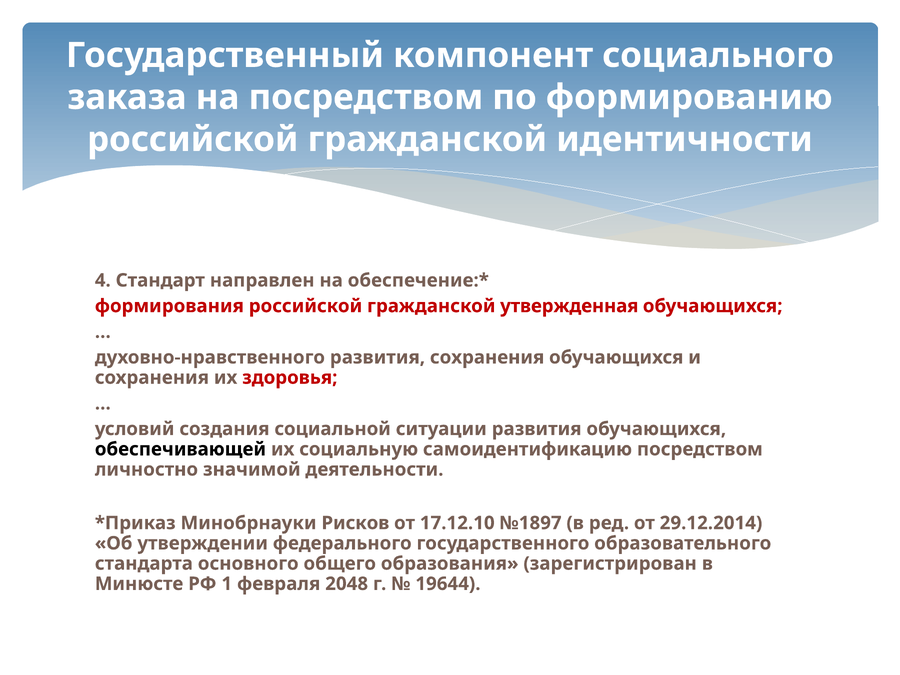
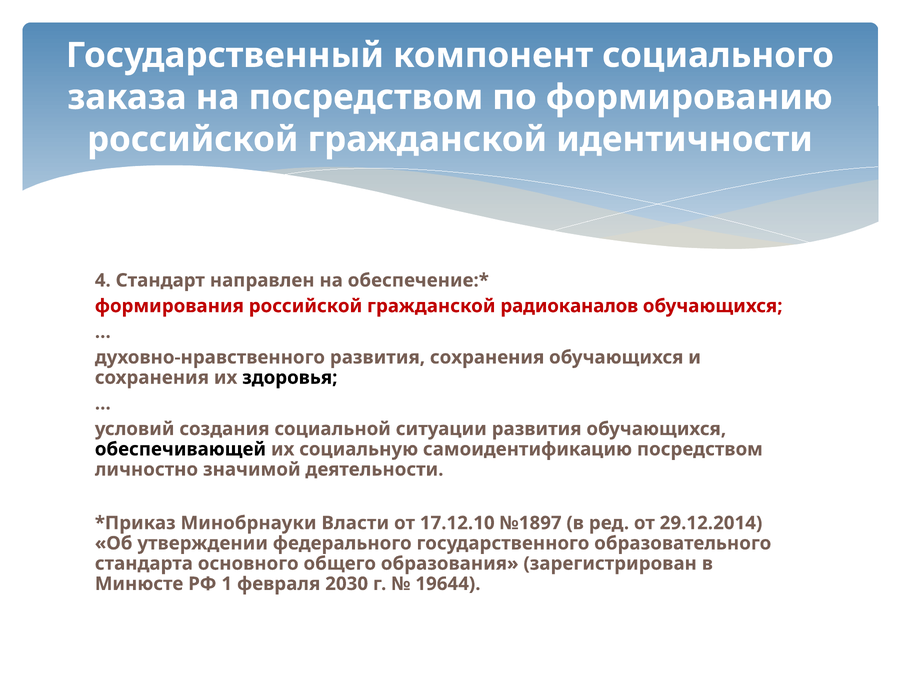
утвержденная: утвержденная -> радиоканалов (569, 306)
здоровья colour: red -> black (290, 378)
Рисков: Рисков -> Власти (355, 523)
2048: 2048 -> 2030 (347, 584)
